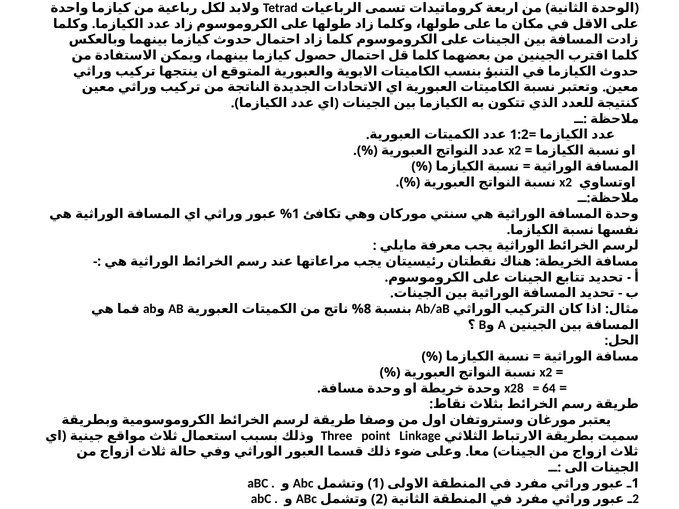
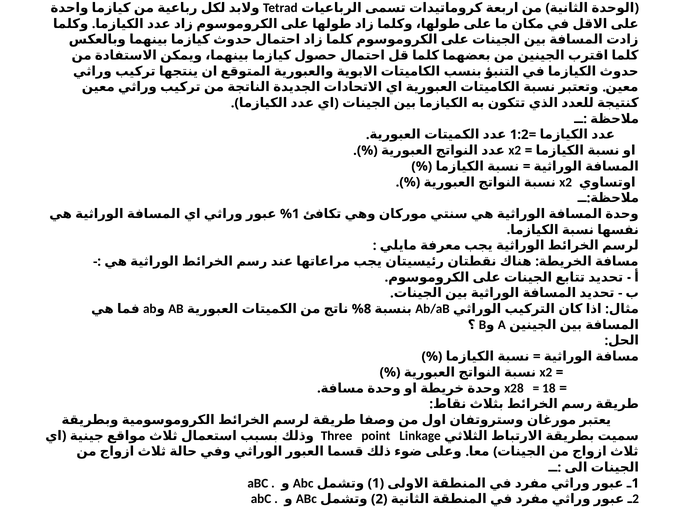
64: 64 -> 18 (549, 388)
